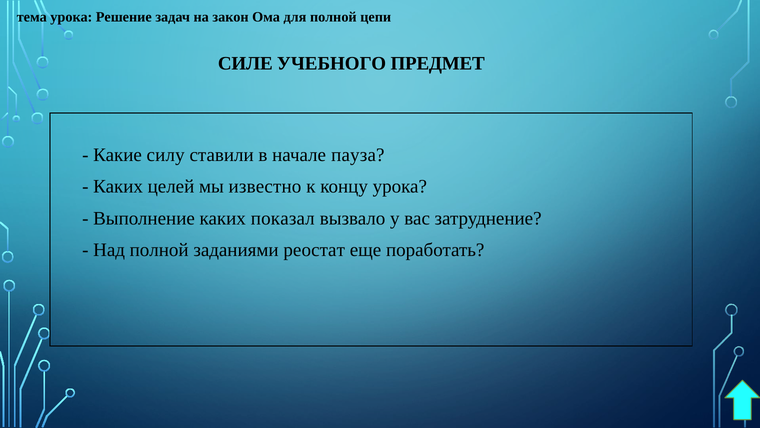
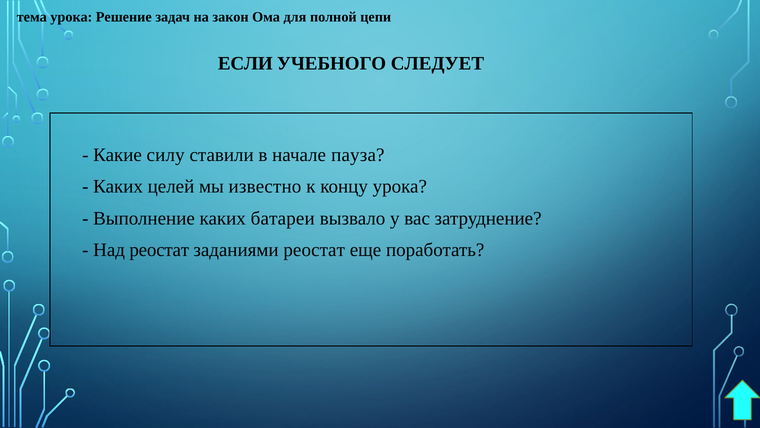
СИЛЕ: СИЛЕ -> ЕСЛИ (245, 63)
ПРЕДМЕТ: ПРЕДМЕТ -> СЛЕДУЕТ (437, 63)
показал: показал -> батареи (283, 218)
Над полной: полной -> реостат (159, 250)
